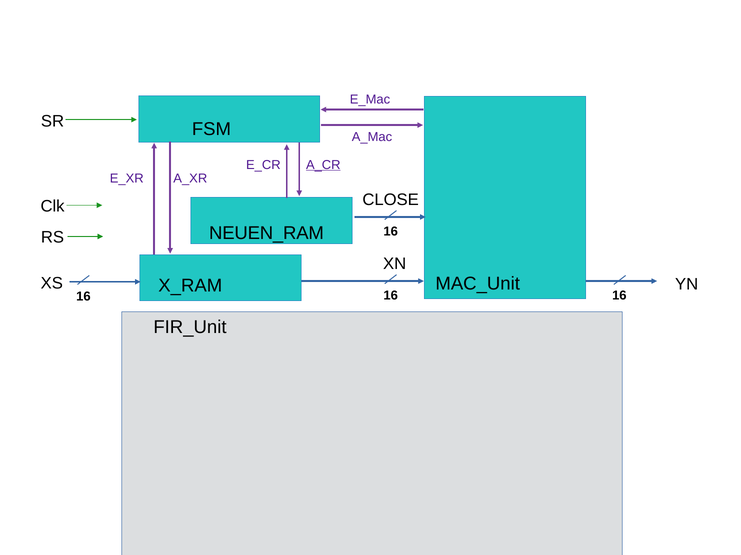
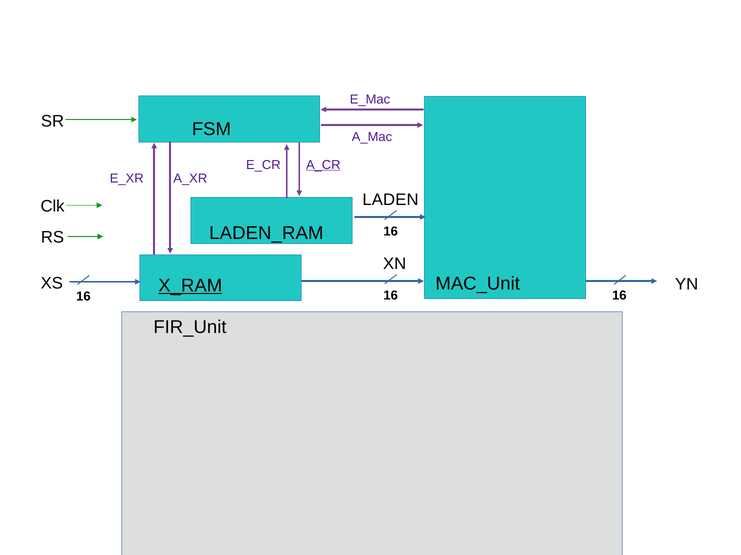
CLOSE: CLOSE -> LADEN (390, 200)
NEUEN_RAM: NEUEN_RAM -> LADEN_RAM (266, 233)
X_RAM underline: none -> present (190, 286)
